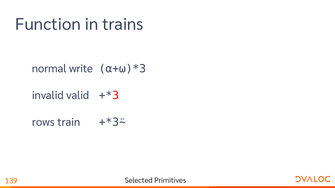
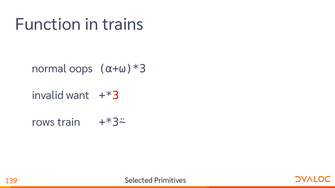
write: write -> oops (81, 69)
valid: valid -> want (78, 96)
